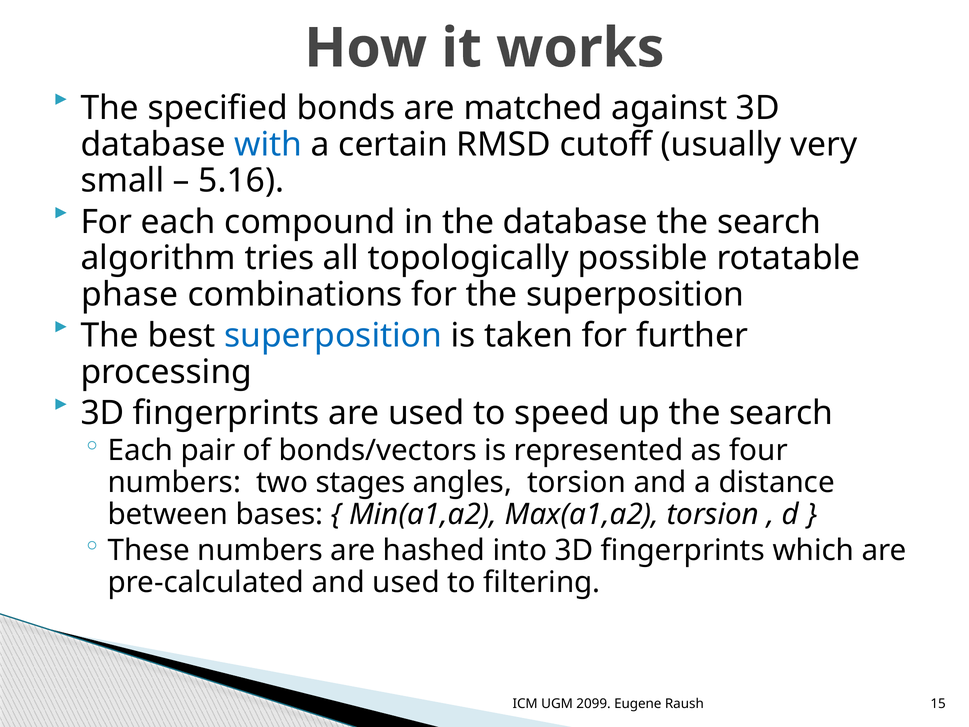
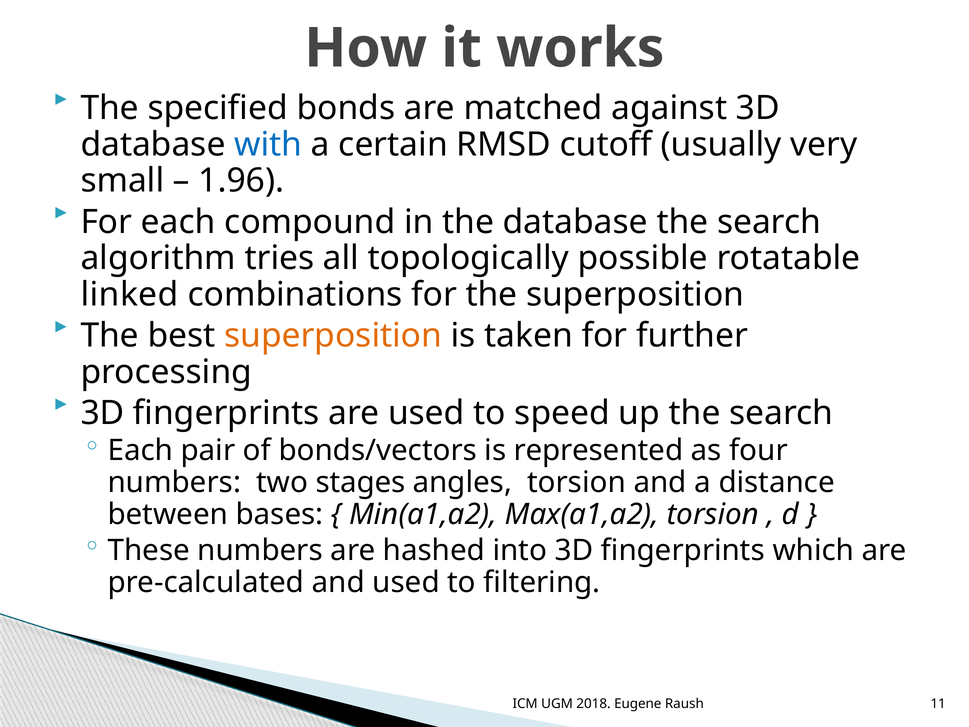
5.16: 5.16 -> 1.96 (241, 181)
phase: phase -> linked (130, 294)
superposition colour: blue -> orange (333, 336)
2099: 2099 -> 2018 (594, 704)
15: 15 -> 11 (938, 704)
